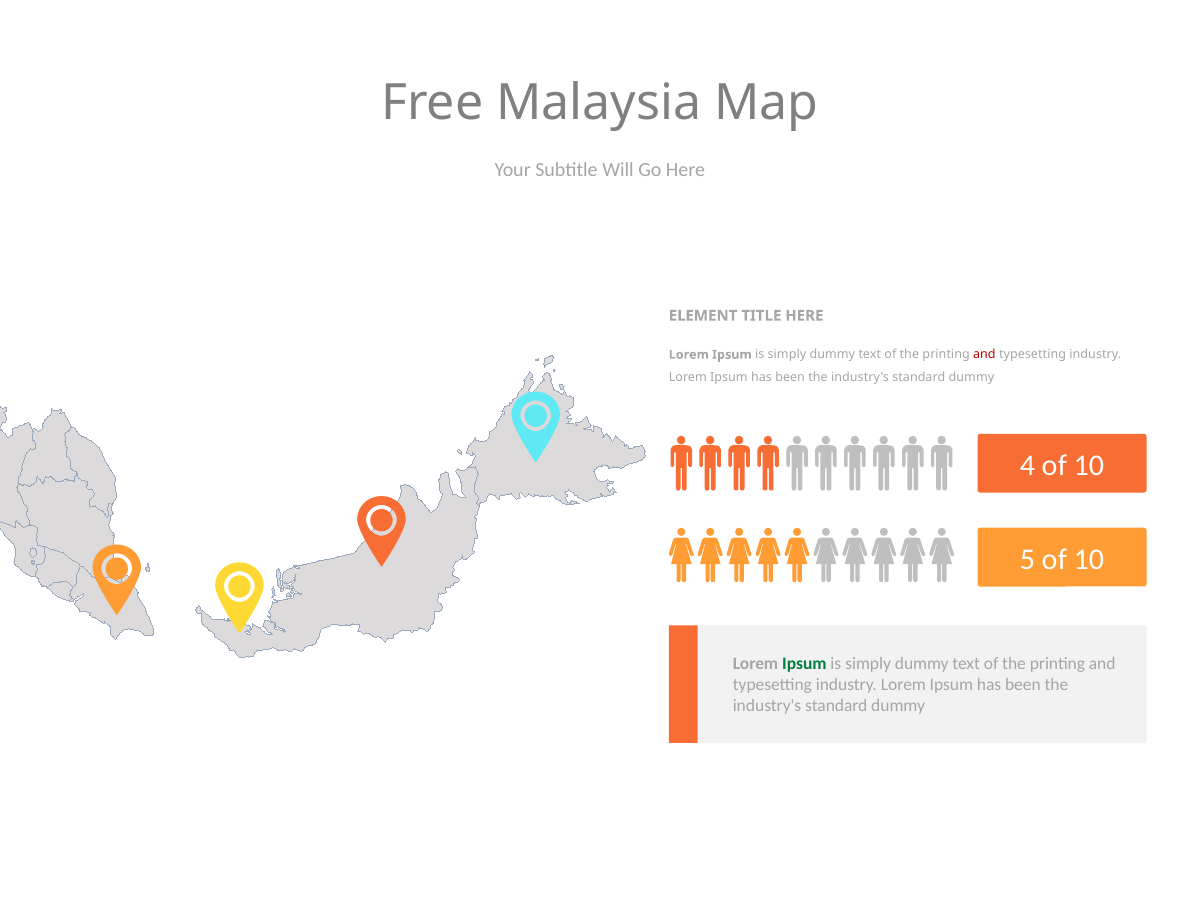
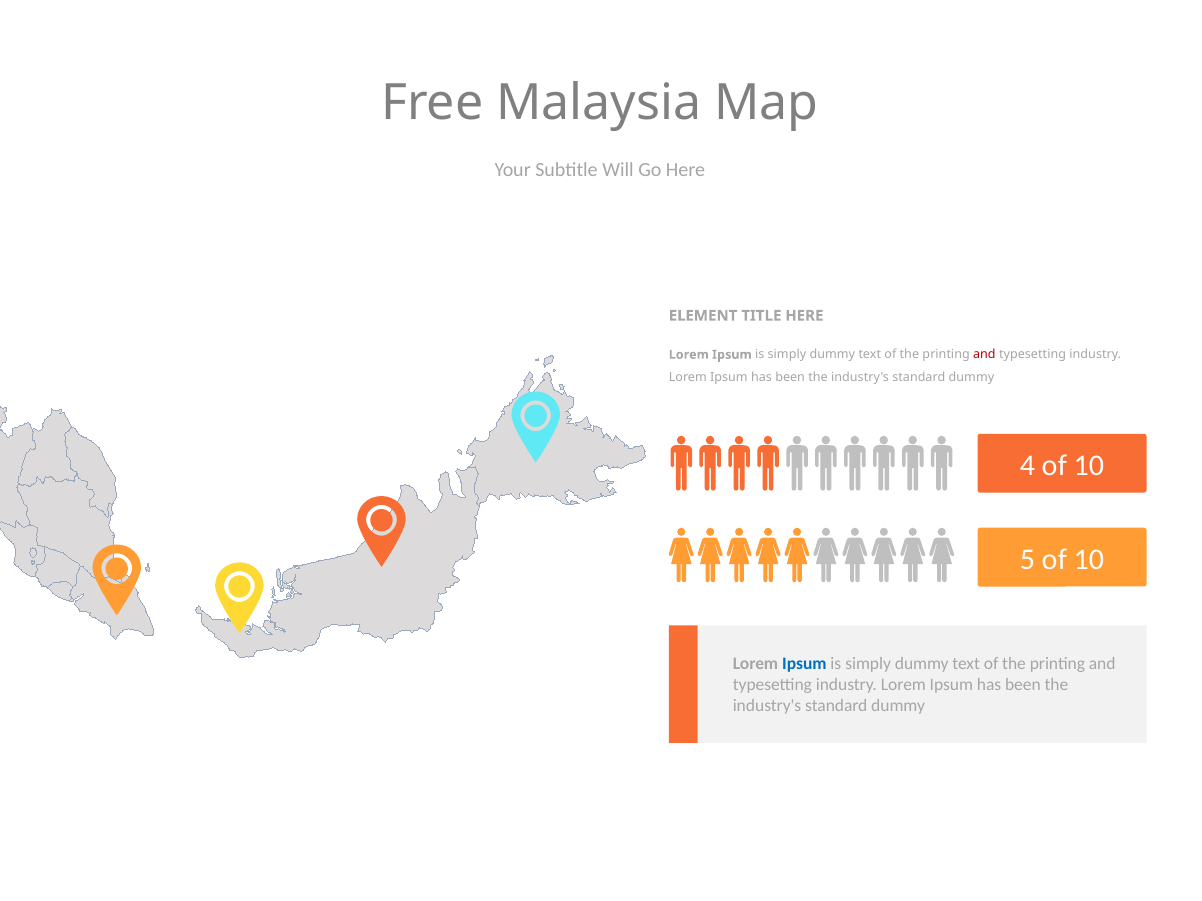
Ipsum colour: green -> blue (804, 665)
